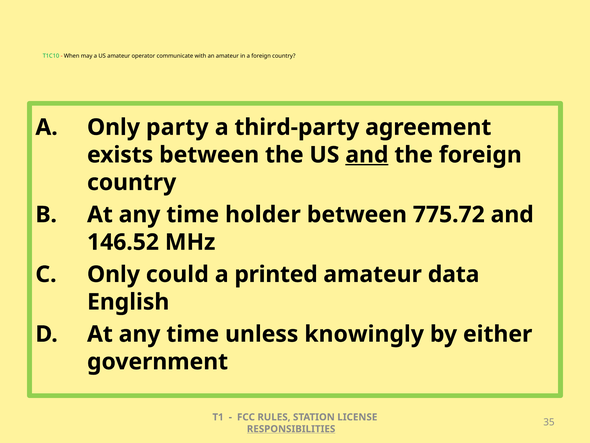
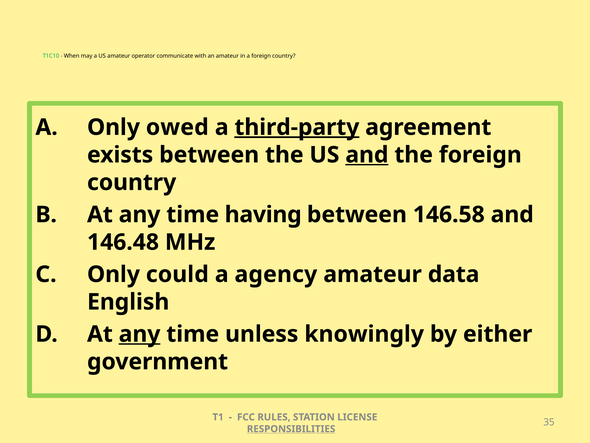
party: party -> owed (177, 127)
third-party underline: none -> present (297, 127)
holder: holder -> having (263, 214)
775.72: 775.72 -> 146.58 (449, 214)
146.52: 146.52 -> 146.48 (123, 242)
printed: printed -> agency (276, 274)
any underline: none -> present (140, 334)
